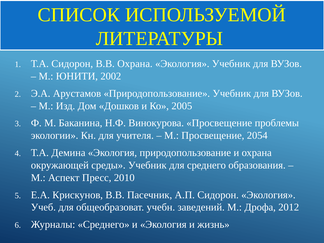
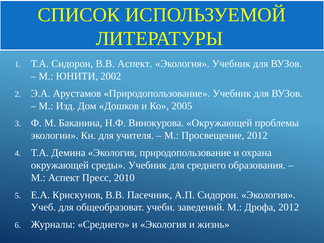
В.В Охрана: Охрана -> Аспект (135, 64)
Винокурова Просвещение: Просвещение -> Окружающей (219, 123)
Просвещение 2054: 2054 -> 2012 (257, 136)
